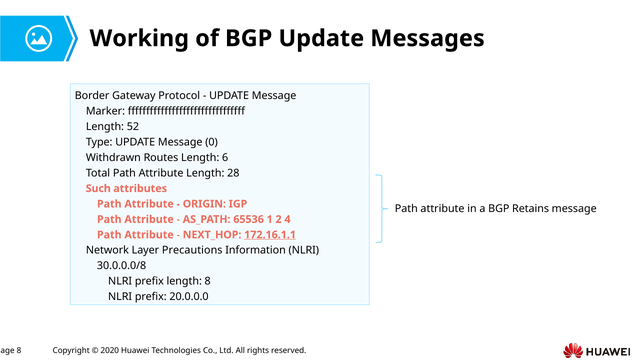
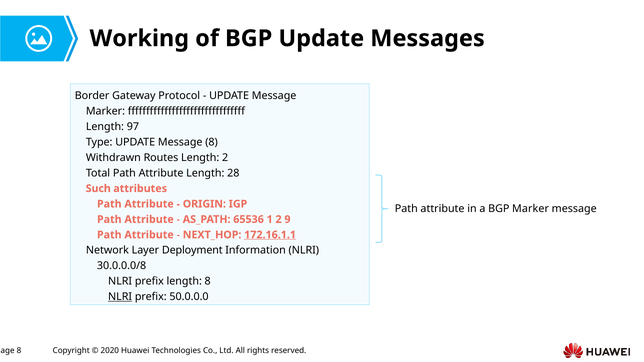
52: 52 -> 97 (133, 127)
Message 0: 0 -> 8 (212, 142)
Length 6: 6 -> 2 (225, 158)
BGP Retains: Retains -> Marker (531, 209)
4: 4 -> 9 (287, 220)
Precautions: Precautions -> Deployment (192, 250)
NLRI underline: none -> present (120, 297)
20.0.0.0: 20.0.0.0 -> 50.0.0.0 (189, 297)
